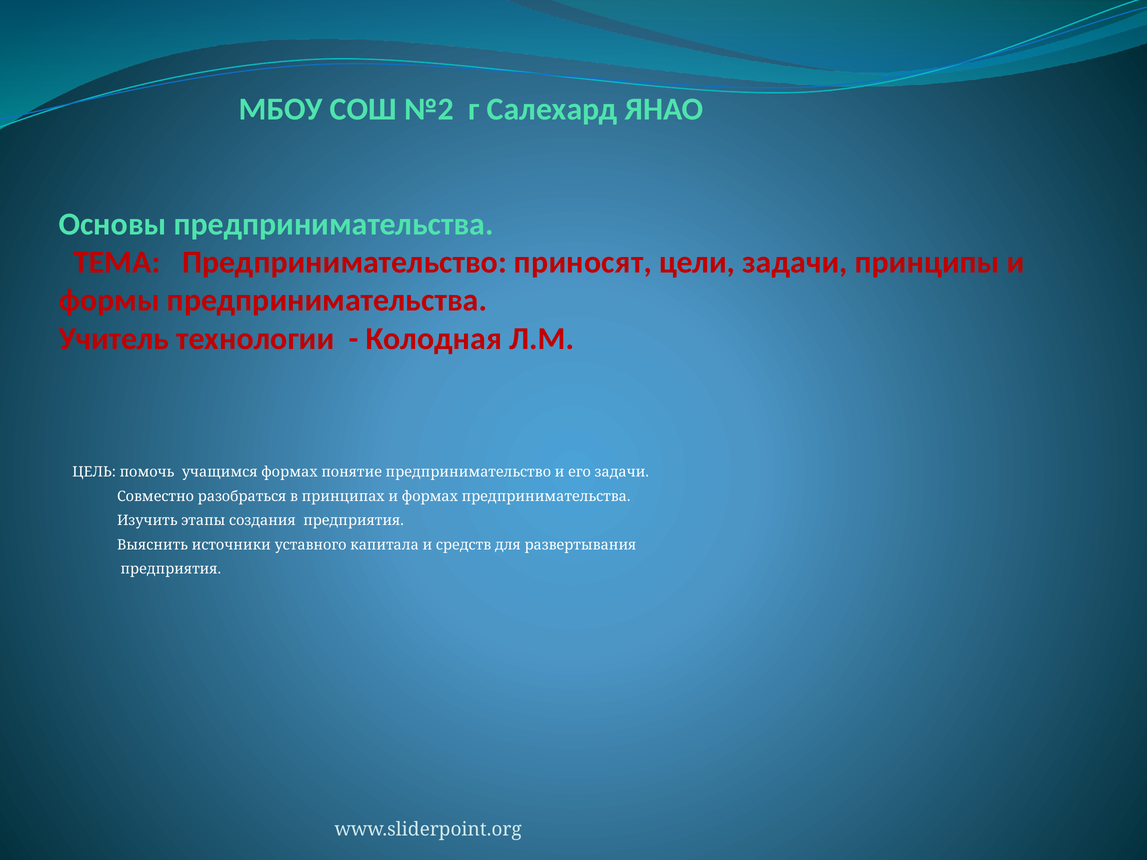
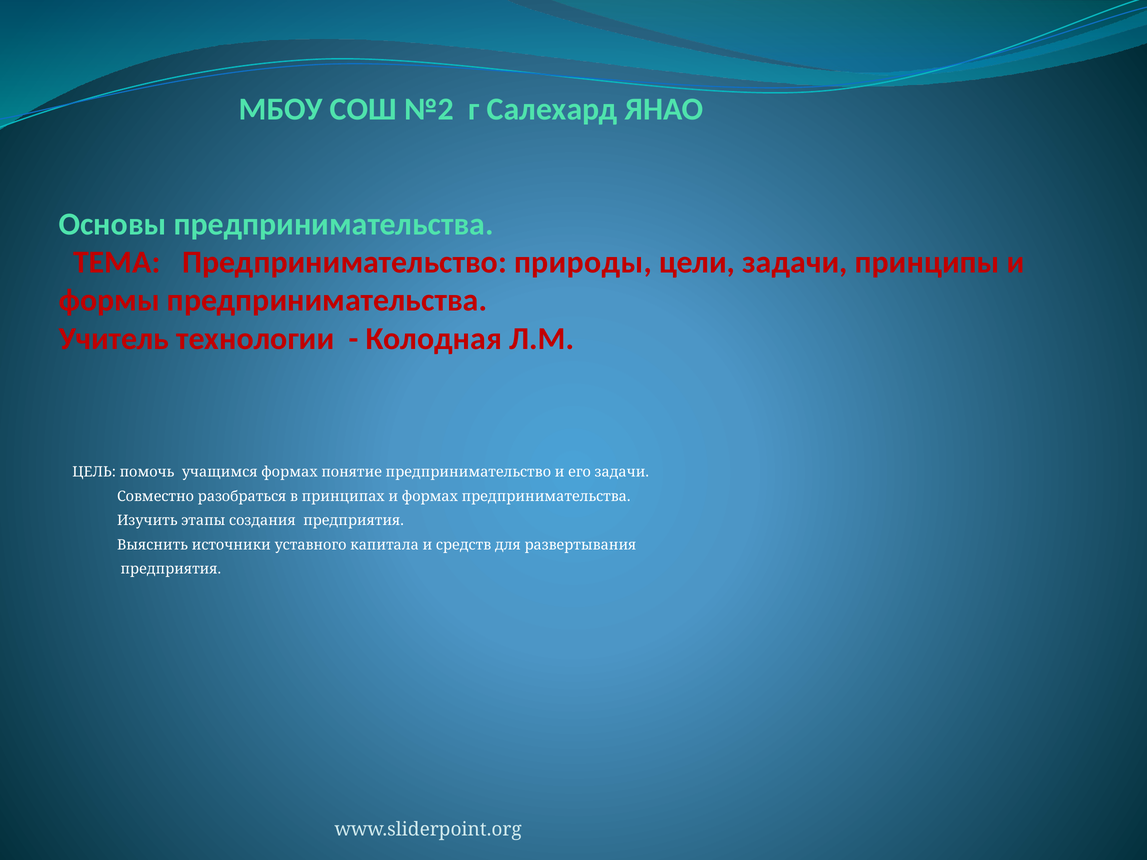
приносят: приносят -> природы (583, 262)
